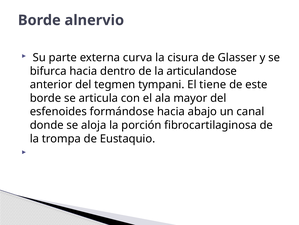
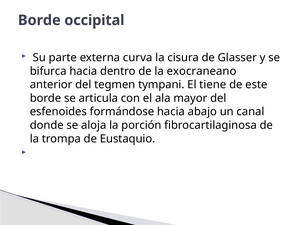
alnervio: alnervio -> occipital (94, 20)
articulandose: articulandose -> exocraneano (202, 71)
